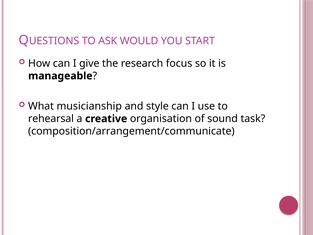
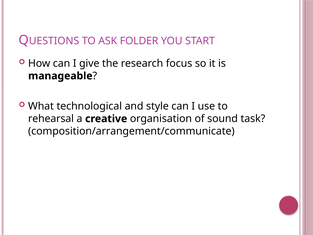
WOULD: WOULD -> FOLDER (139, 41)
musicianship: musicianship -> technological (89, 106)
